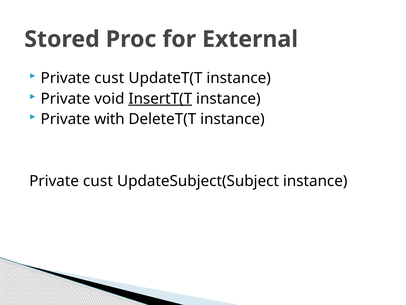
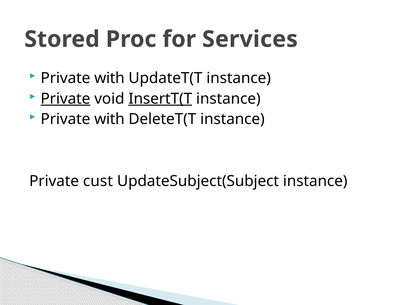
External: External -> Services (250, 39)
cust: cust -> with (109, 78)
Private underline: none -> present (65, 99)
